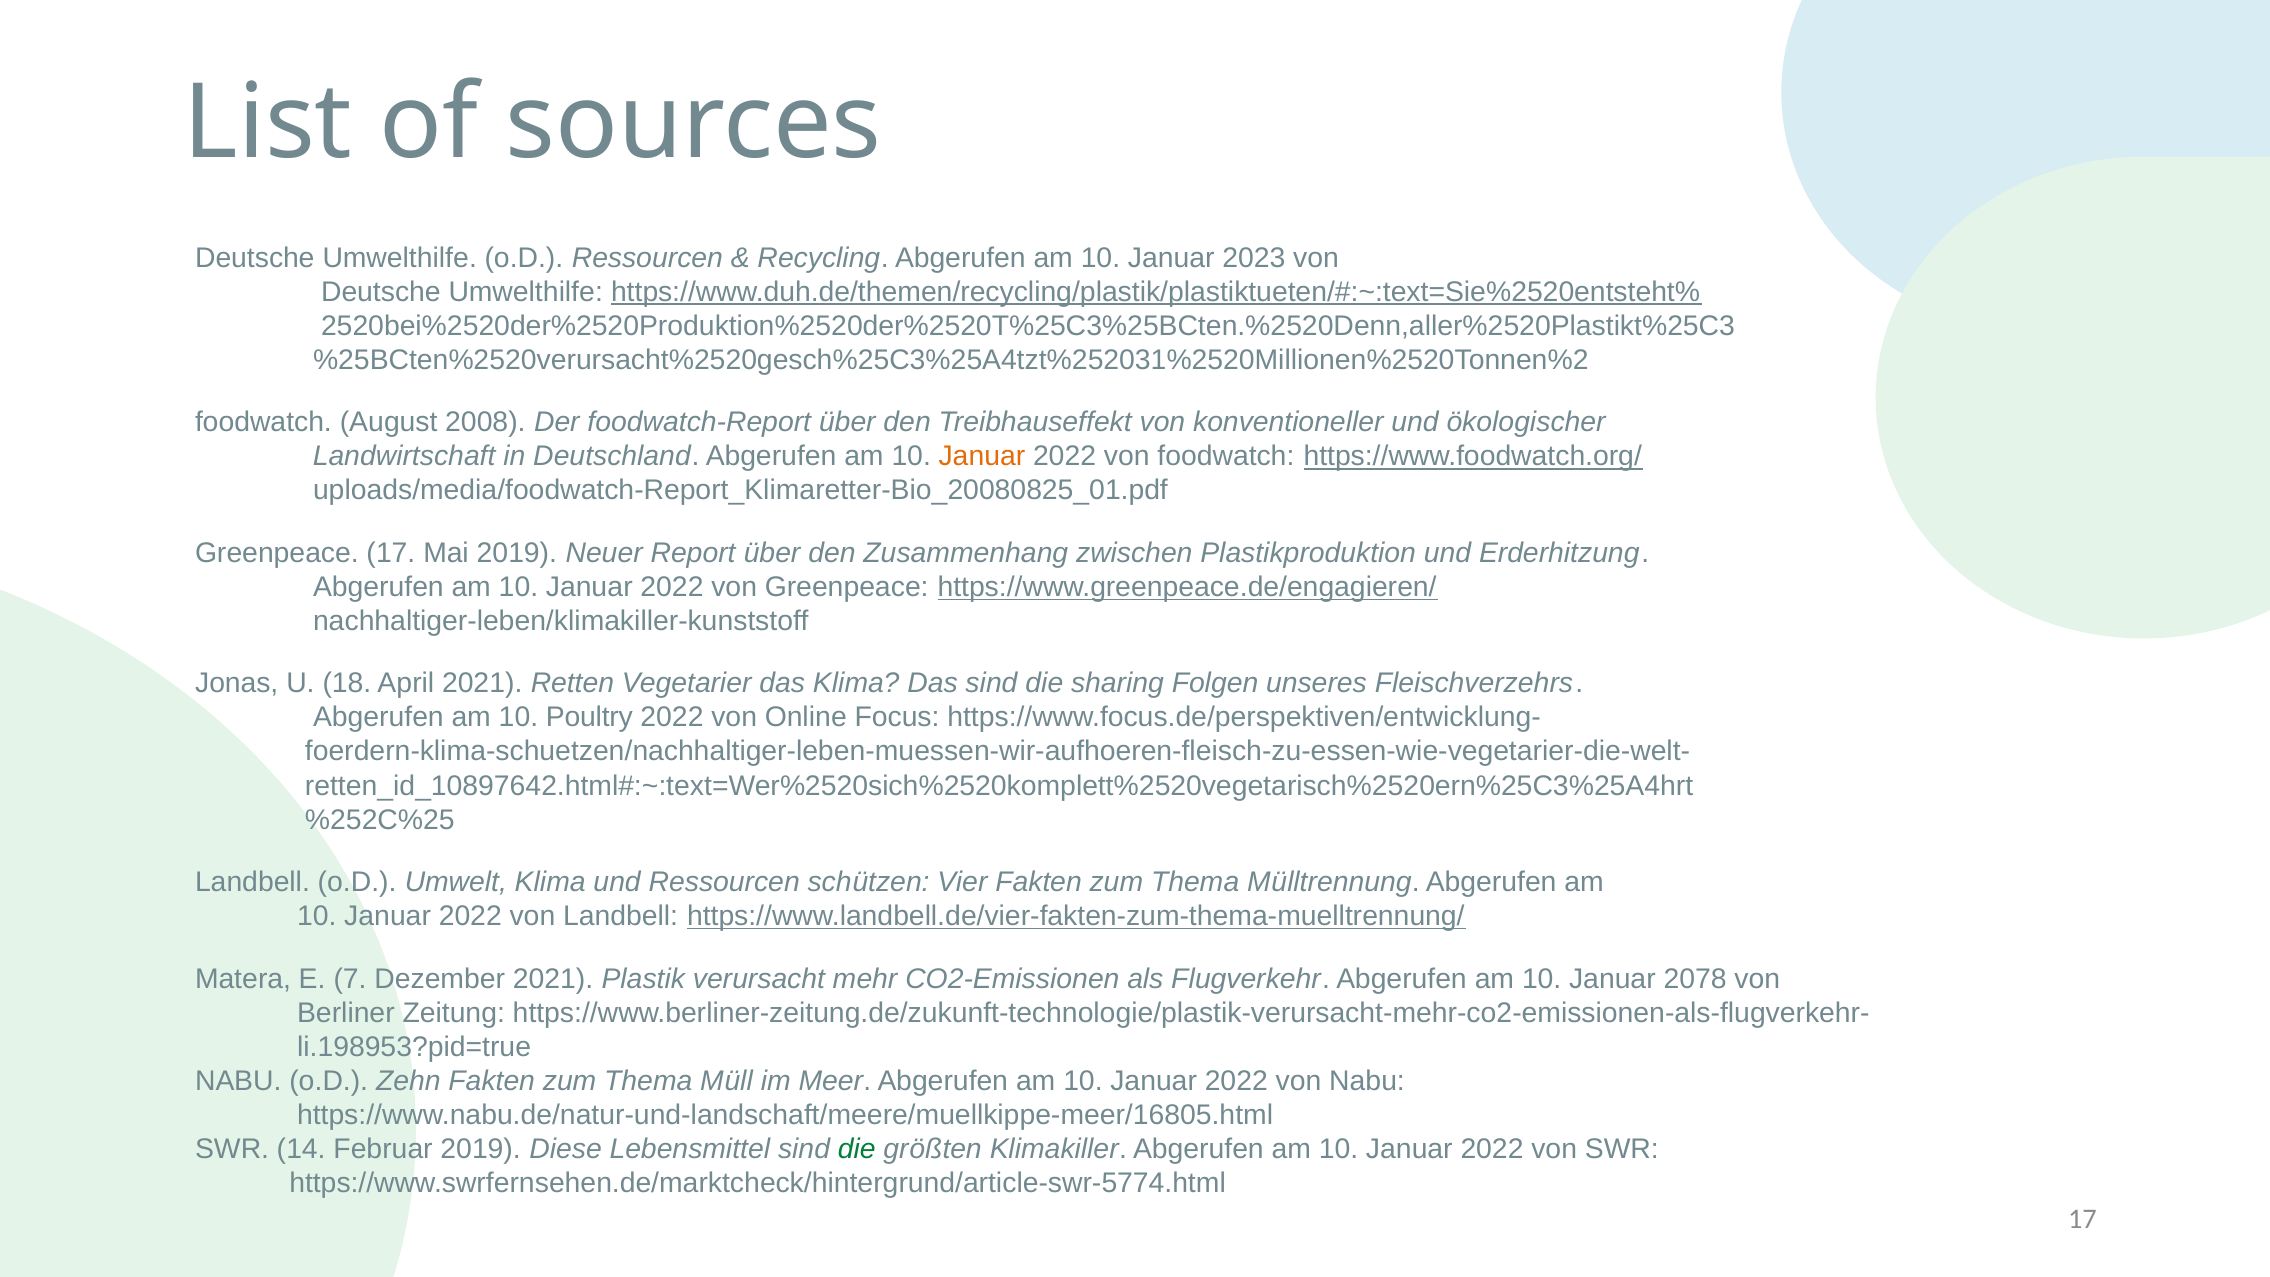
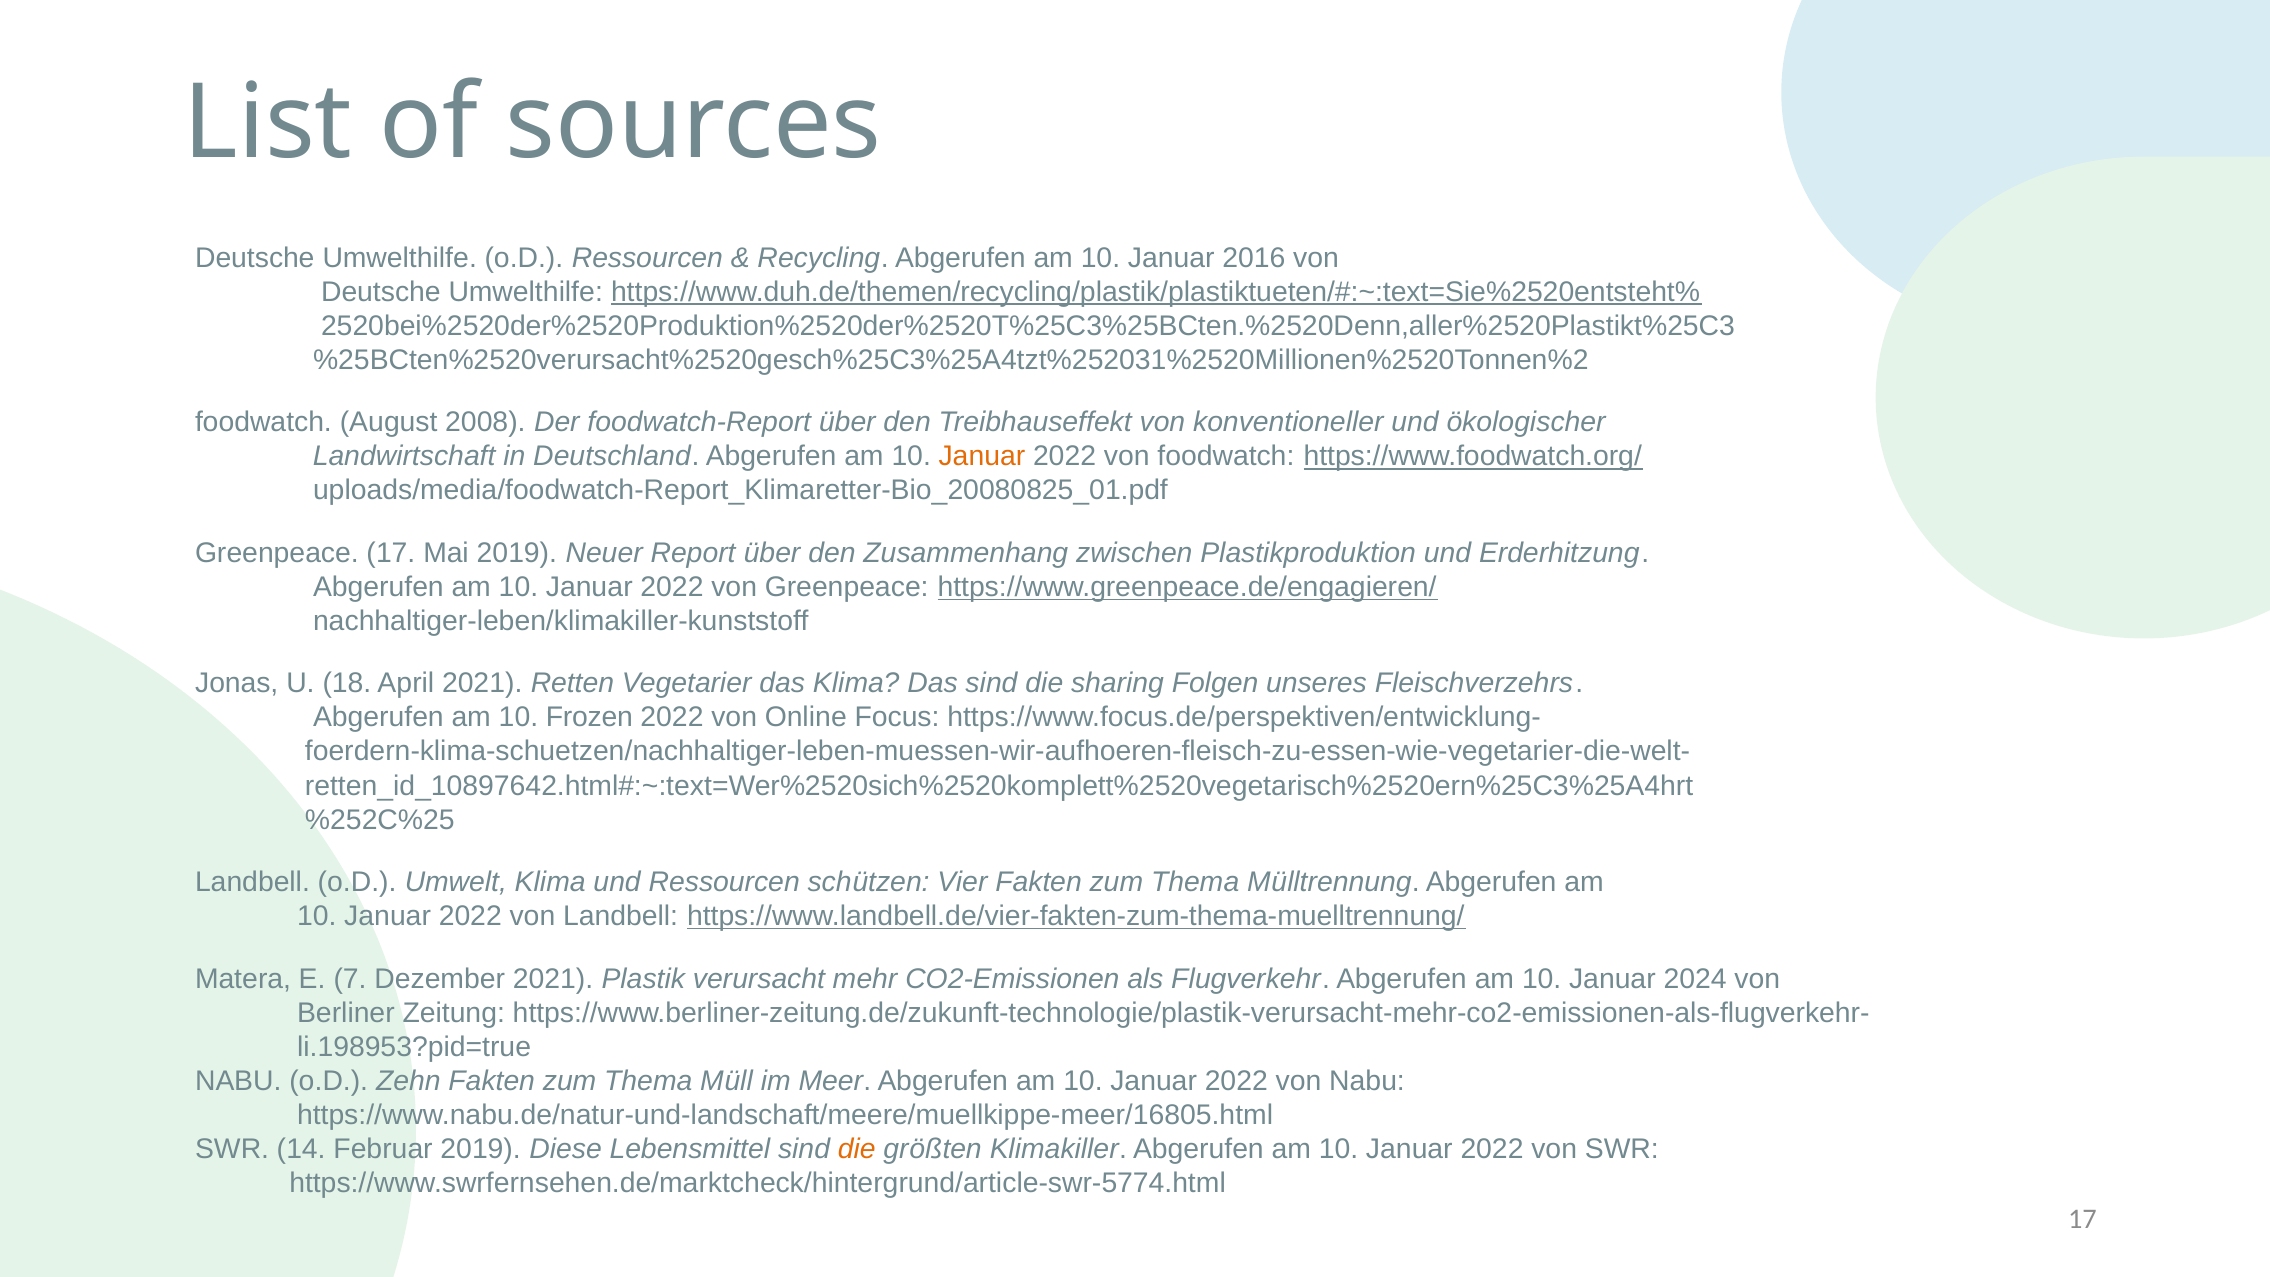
2023: 2023 -> 2016 (1254, 258)
Poultry: Poultry -> Frozen (589, 717)
2078: 2078 -> 2024 (1695, 979)
die colour: green -> orange (857, 1149)
